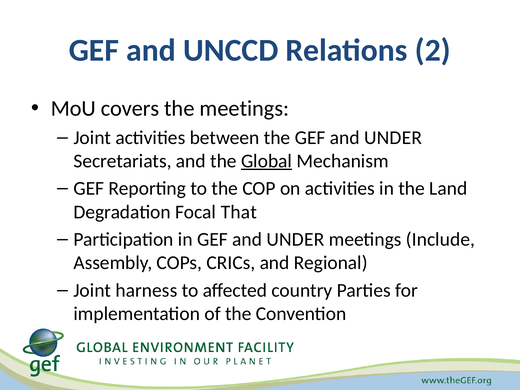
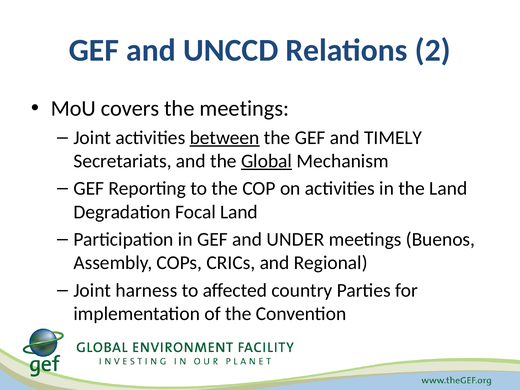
between underline: none -> present (225, 138)
the GEF and UNDER: UNDER -> TIMELY (393, 138)
Focal That: That -> Land (239, 212)
Include: Include -> Buenos (440, 239)
